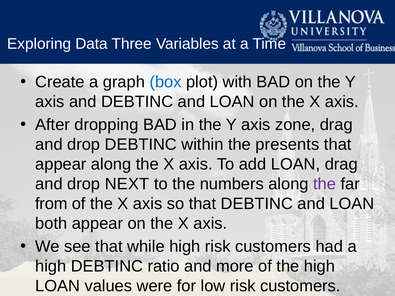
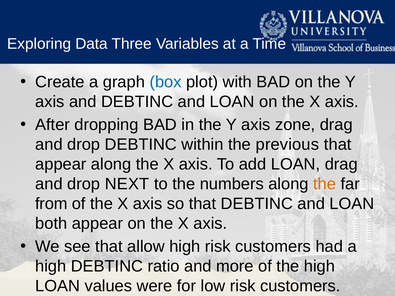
presents: presents -> previous (287, 145)
the colour: purple -> orange (325, 184)
while: while -> allow (146, 247)
